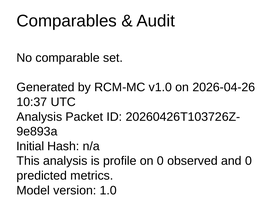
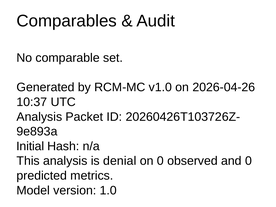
profile: profile -> denial (120, 161)
